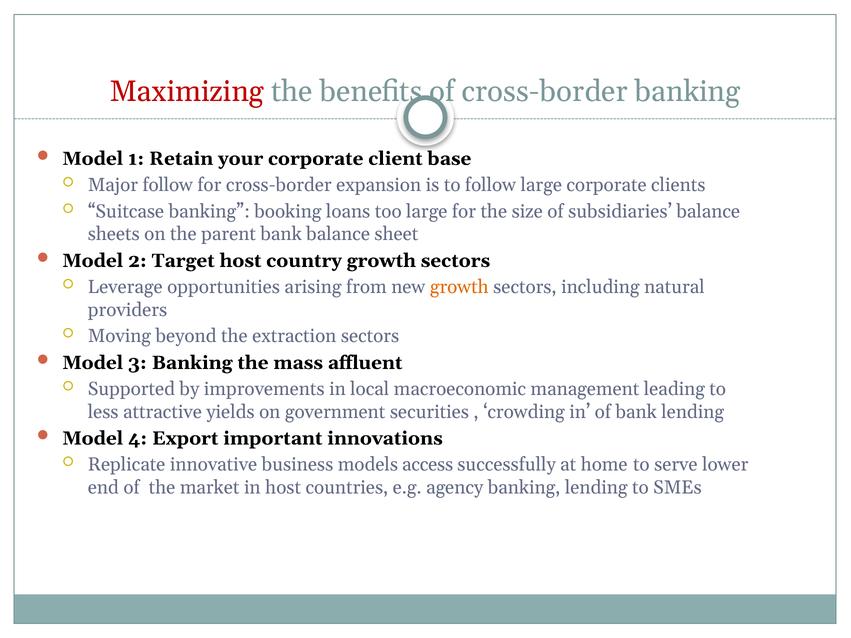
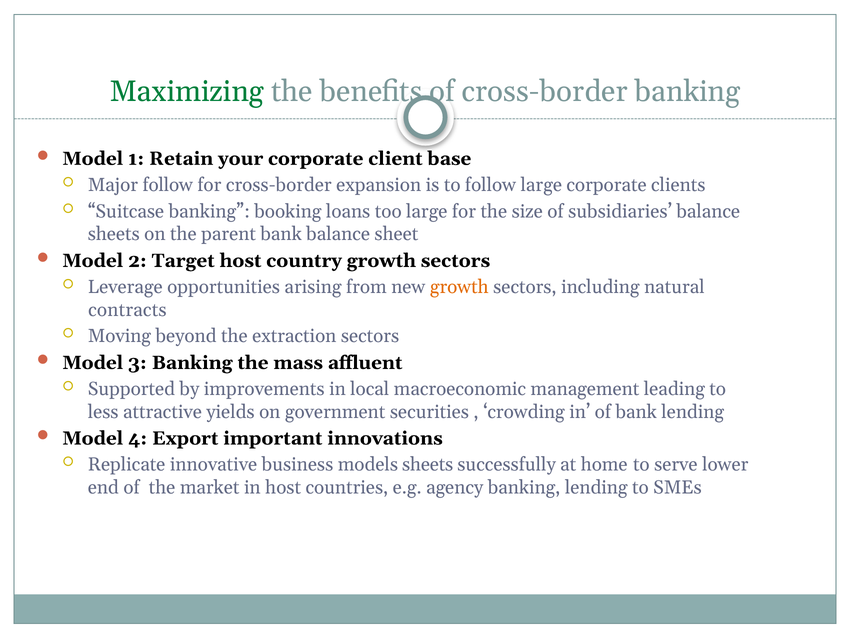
Maximizing colour: red -> green (187, 92)
providers: providers -> contracts (127, 310)
models access: access -> sheets (428, 465)
